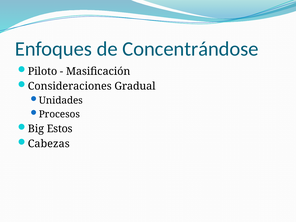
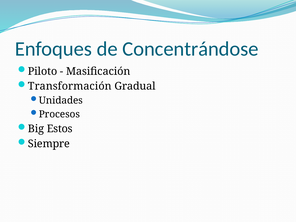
Consideraciones: Consideraciones -> Transformación (70, 86)
Cabezas: Cabezas -> Siempre (49, 144)
